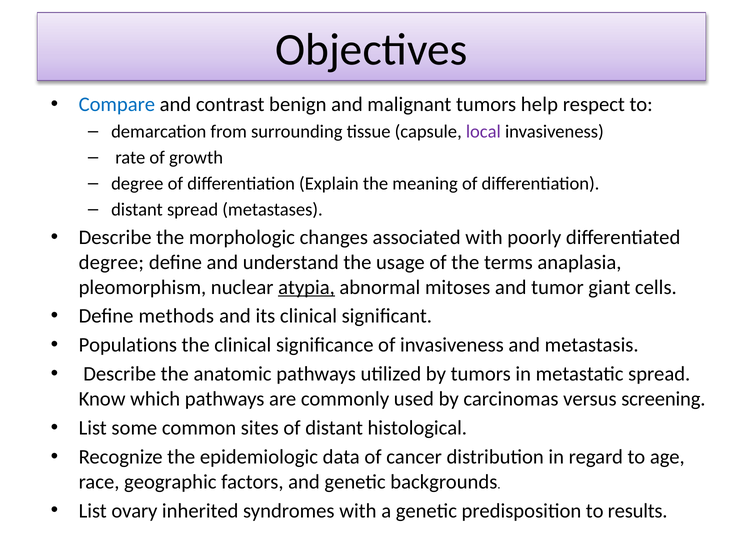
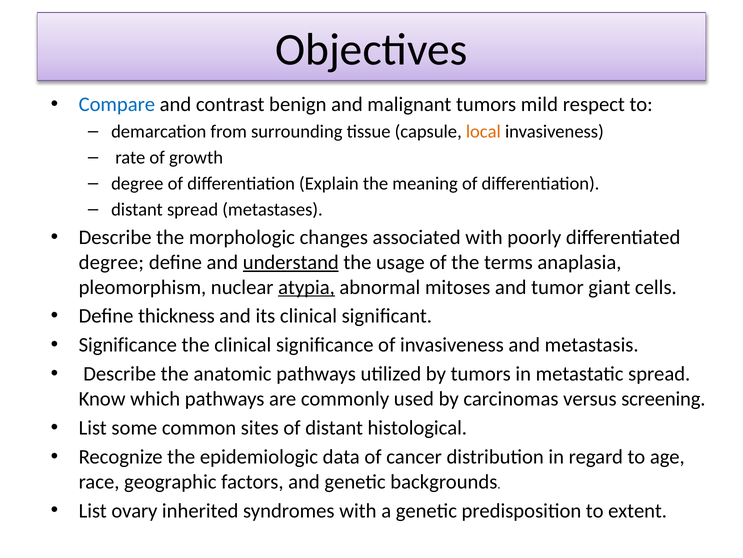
help: help -> mild (539, 104)
local colour: purple -> orange (483, 131)
understand underline: none -> present (291, 262)
methods: methods -> thickness (176, 316)
Populations: Populations -> Significance (128, 345)
results: results -> extent (638, 510)
